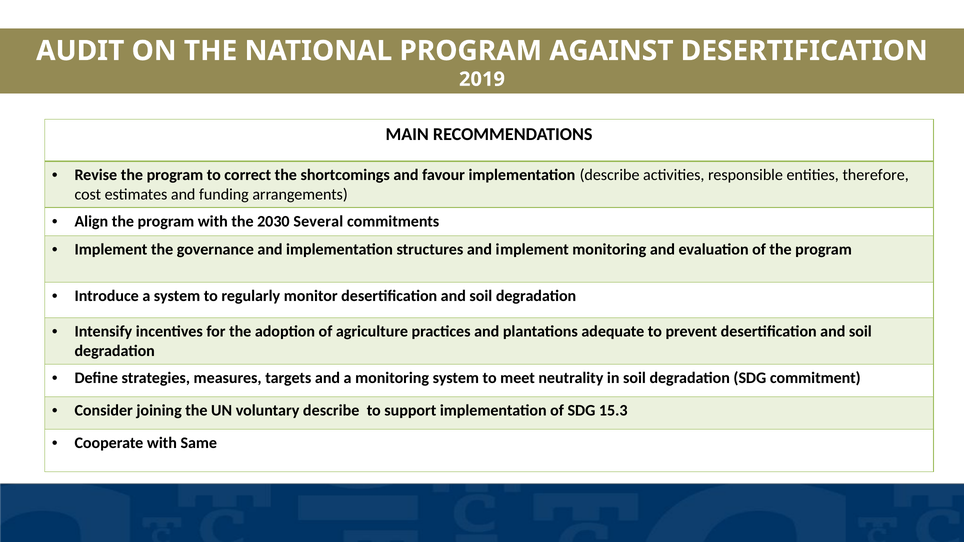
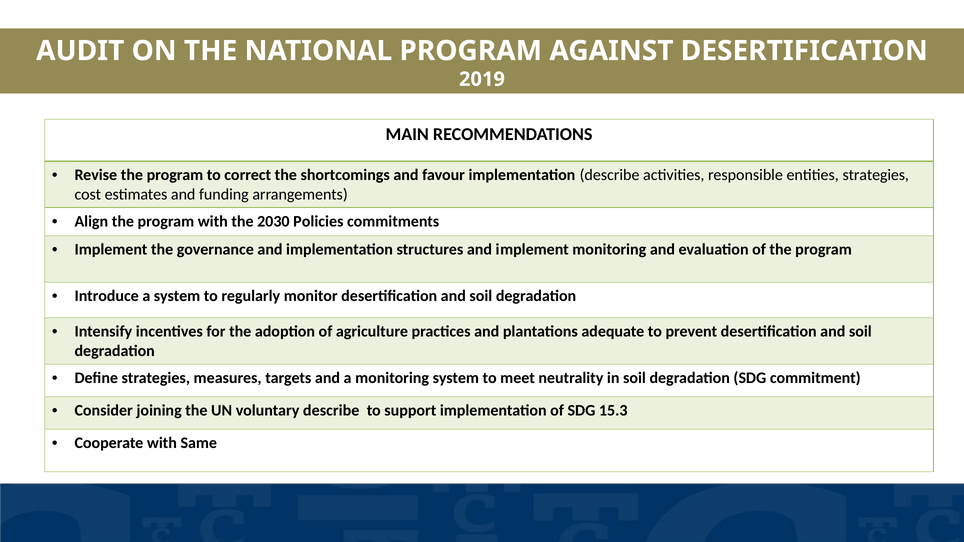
entities therefore: therefore -> strategies (876, 175)
Several: Several -> Policies (318, 221)
